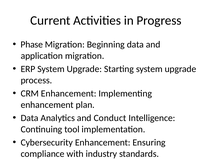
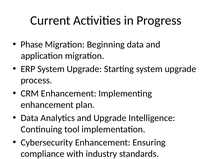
and Conduct: Conduct -> Upgrade (110, 118)
